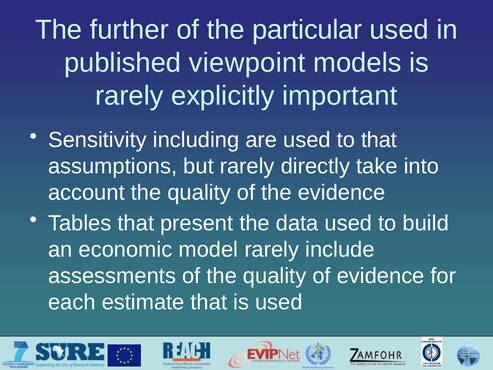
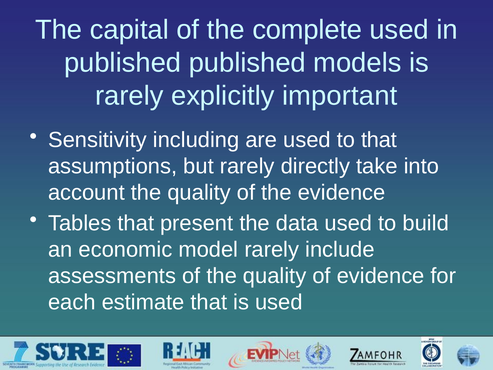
further: further -> capital (129, 30)
particular: particular -> complete (307, 30)
published viewpoint: viewpoint -> published (247, 63)
